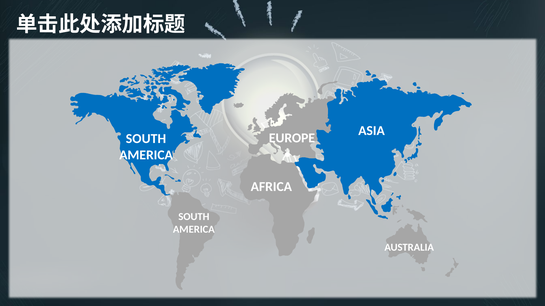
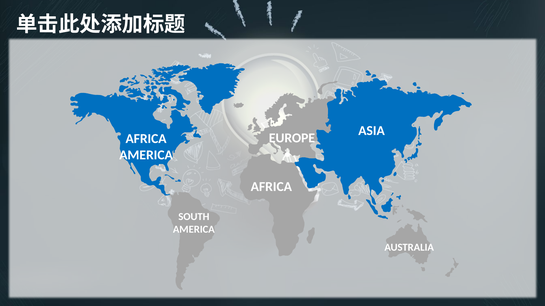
SOUTH: SOUTH -> AFRICA (146, 139)
